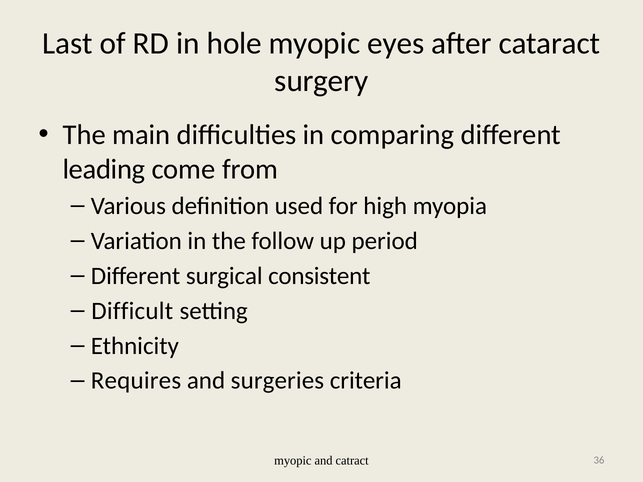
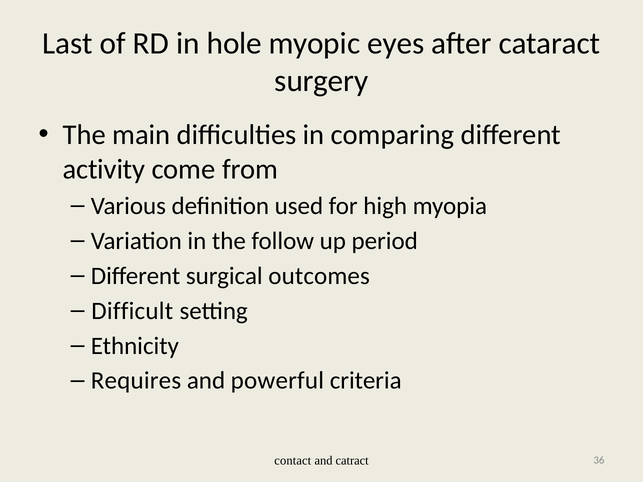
leading: leading -> activity (104, 169)
consistent: consistent -> outcomes (319, 276)
surgeries: surgeries -> powerful (277, 381)
myopic: myopic -> contact (293, 461)
